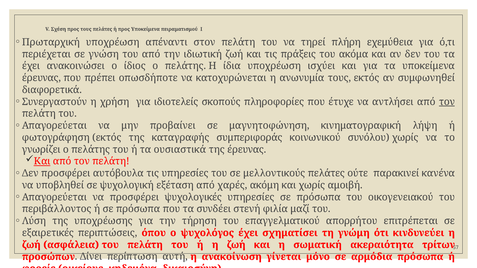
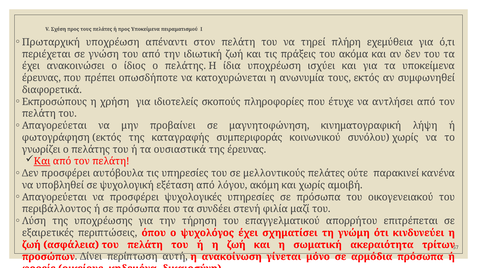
Συνεργαστούν: Συνεργαστούν -> Εκπροσώπους (54, 102)
τον underline: present -> none (447, 102)
χαρές: χαρές -> λόγου (232, 185)
